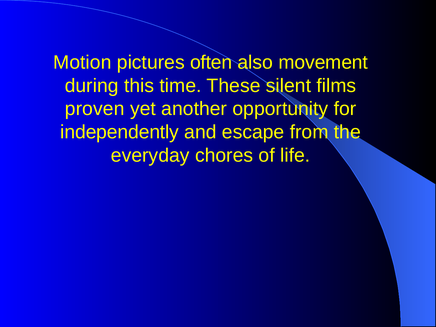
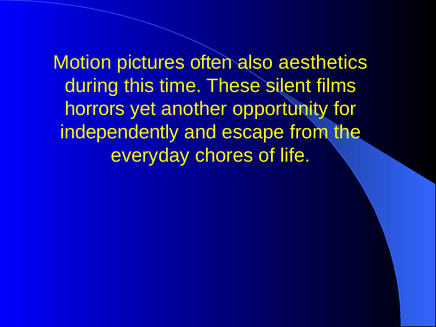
movement: movement -> aesthetics (323, 62)
proven: proven -> horrors (95, 109)
